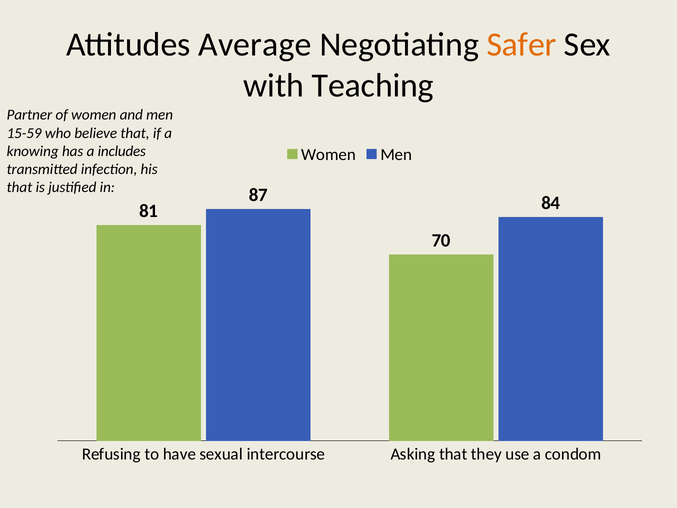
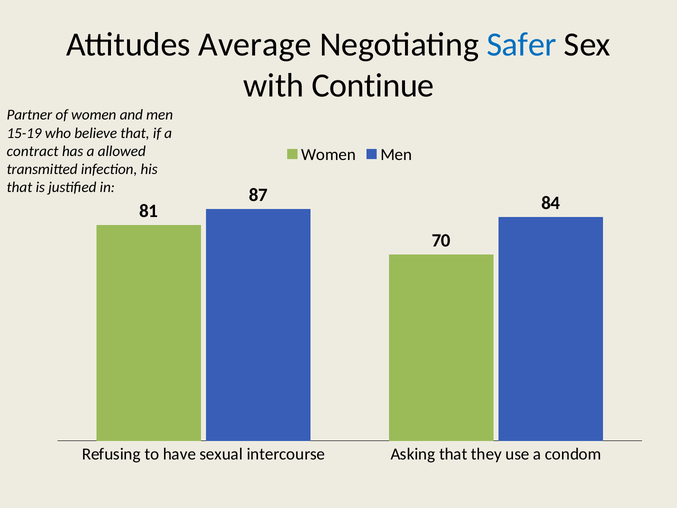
Safer colour: orange -> blue (522, 45)
Teaching: Teaching -> Continue (373, 85)
15-59: 15-59 -> 15-19 (24, 133)
knowing: knowing -> contract (33, 151)
includes: includes -> allowed (122, 151)
